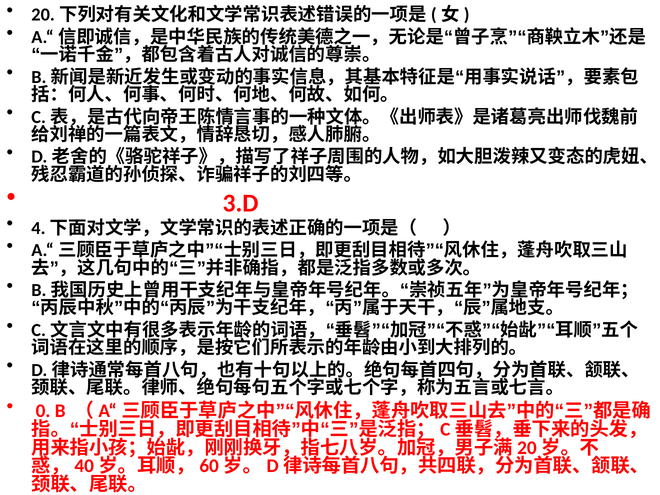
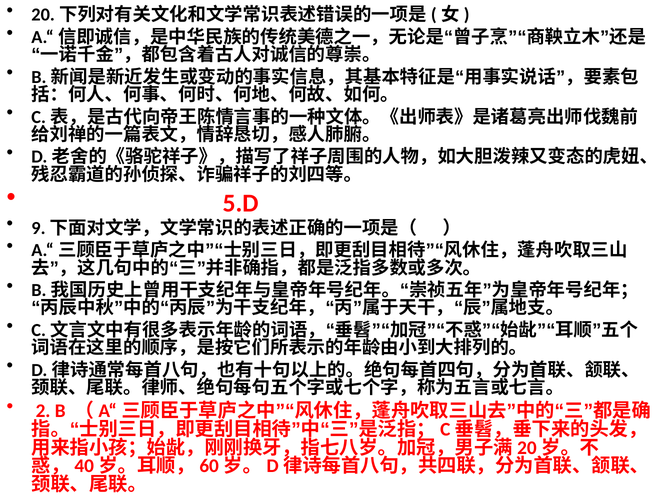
3.D: 3.D -> 5.D (241, 203)
4: 4 -> 9 (38, 228)
0: 0 -> 2 (43, 411)
